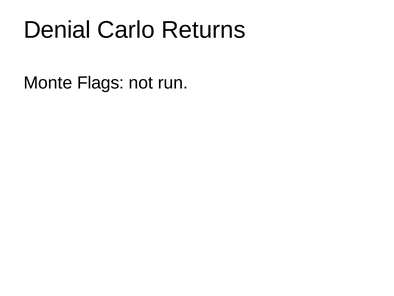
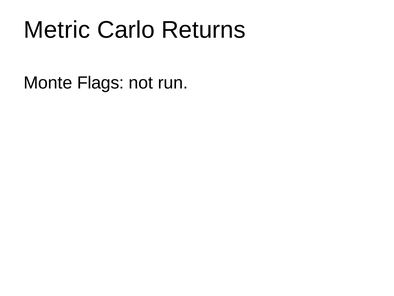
Denial: Denial -> Metric (57, 30)
